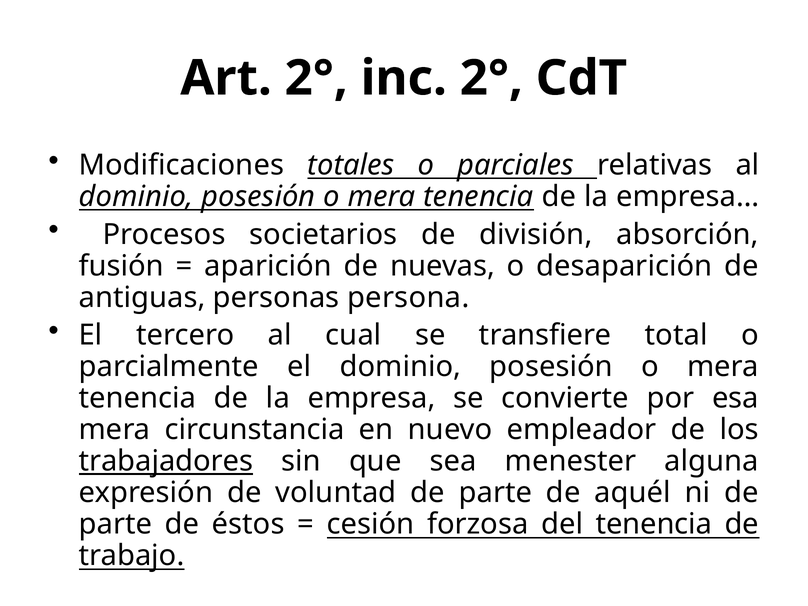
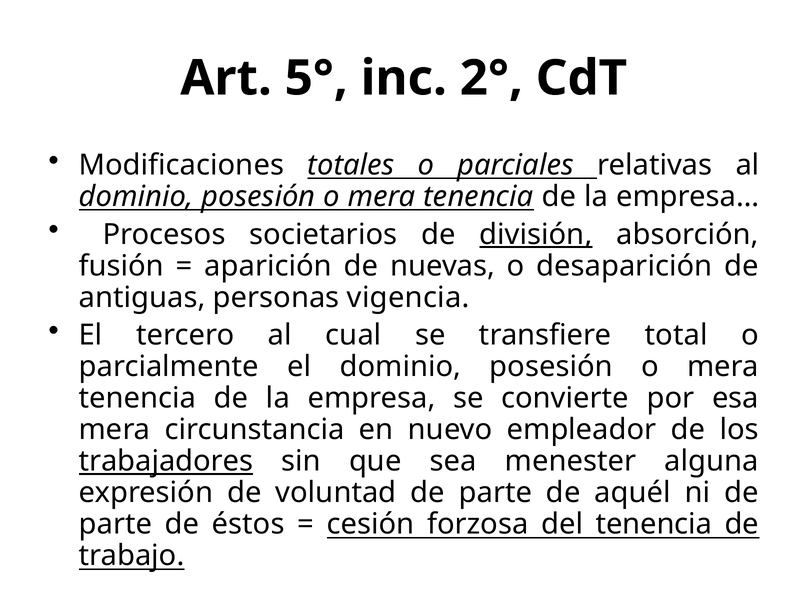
Art 2°: 2° -> 5° (316, 78)
división underline: none -> present (536, 234)
persona: persona -> vigencia (408, 297)
